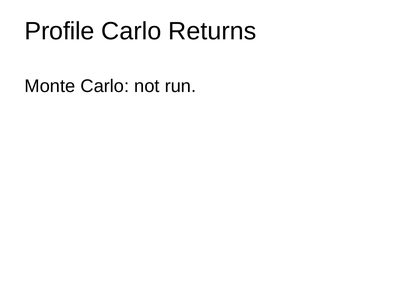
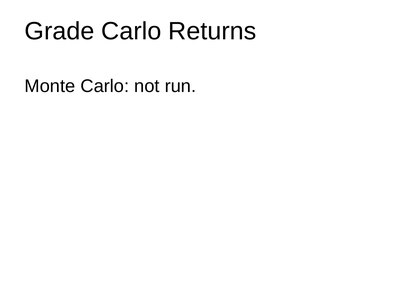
Profile: Profile -> Grade (59, 31)
